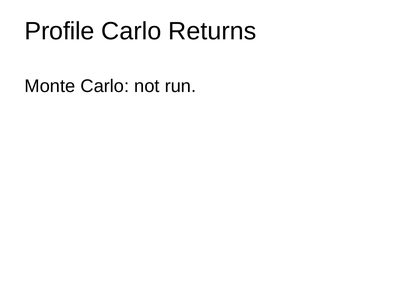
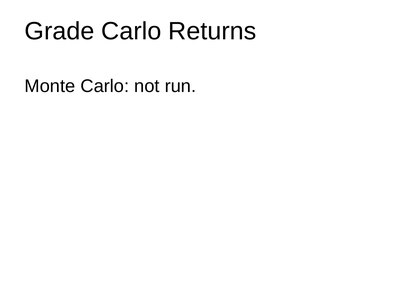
Profile: Profile -> Grade (59, 31)
